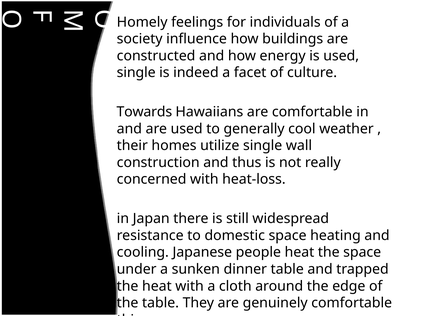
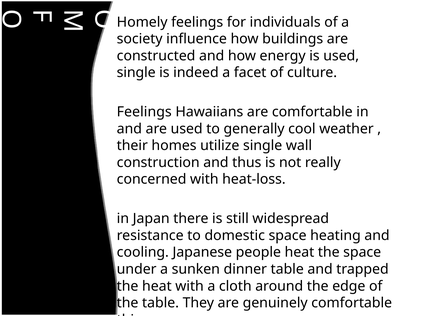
Towards: Towards -> Feelings (144, 112)
